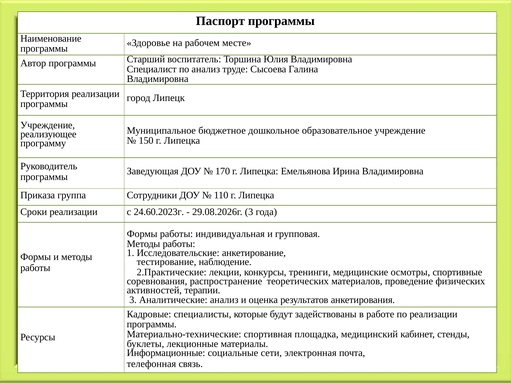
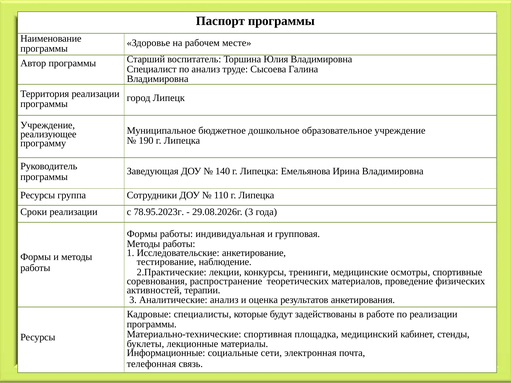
150: 150 -> 190 (146, 141)
170: 170 -> 140 (223, 171)
Приказа: Приказа -> Ресурсы (38, 195)
24.60.2023г: 24.60.2023г -> 78.95.2023г (159, 212)
